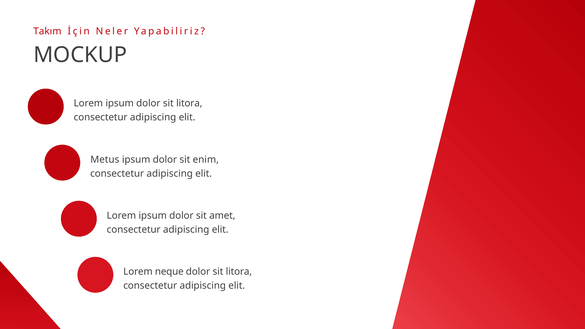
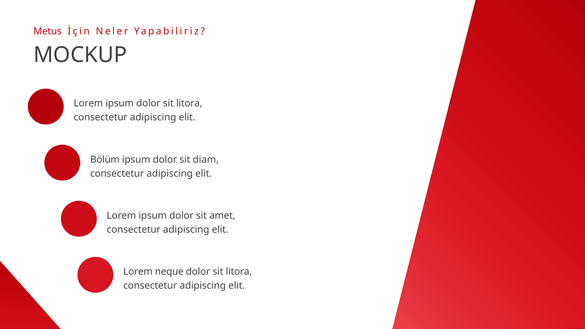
Takım: Takım -> Metus (47, 31)
Metus: Metus -> Bölüm (105, 160)
enim: enim -> diam (206, 160)
